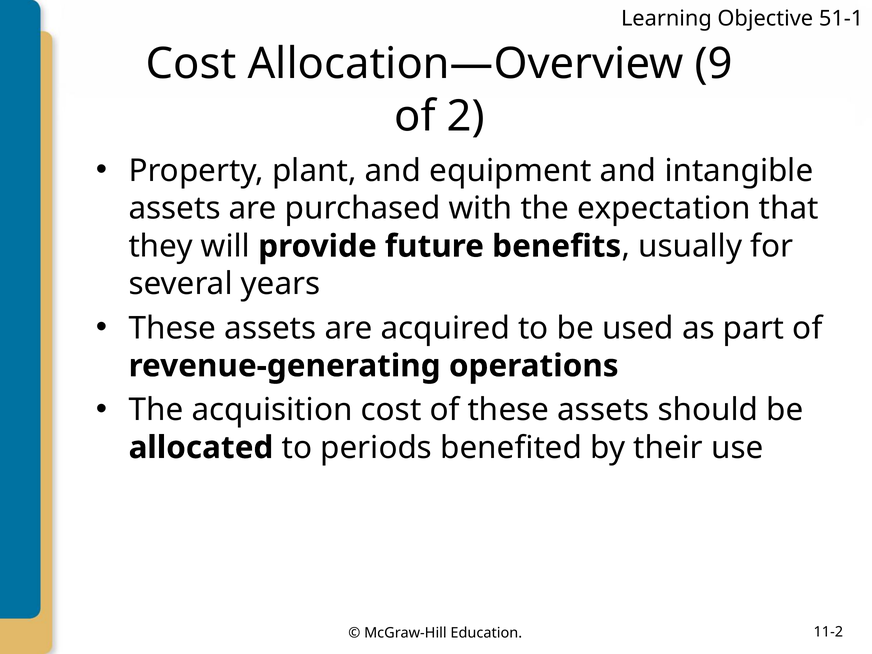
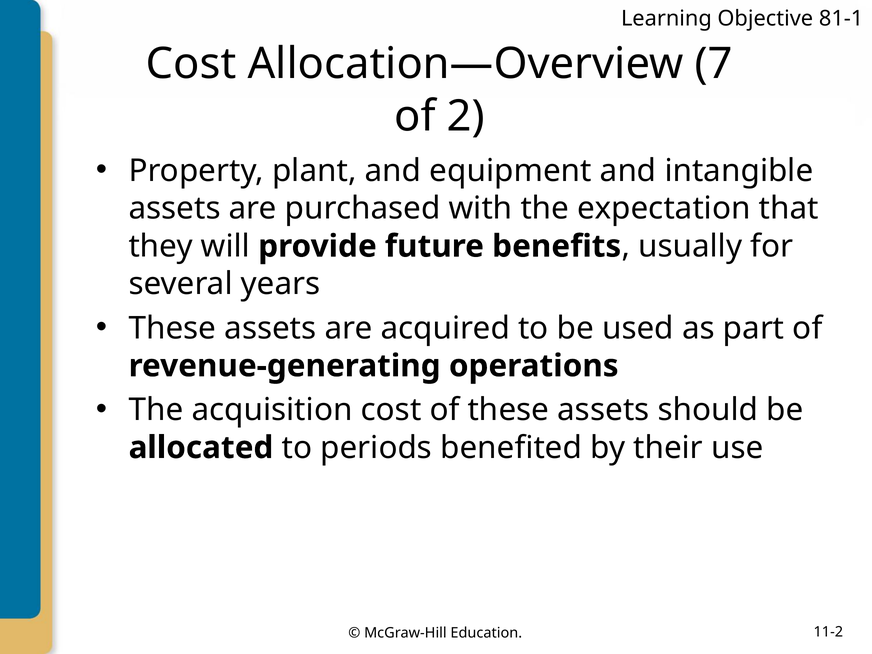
51-1: 51-1 -> 81-1 (841, 19)
9: 9 -> 7 (714, 64)
